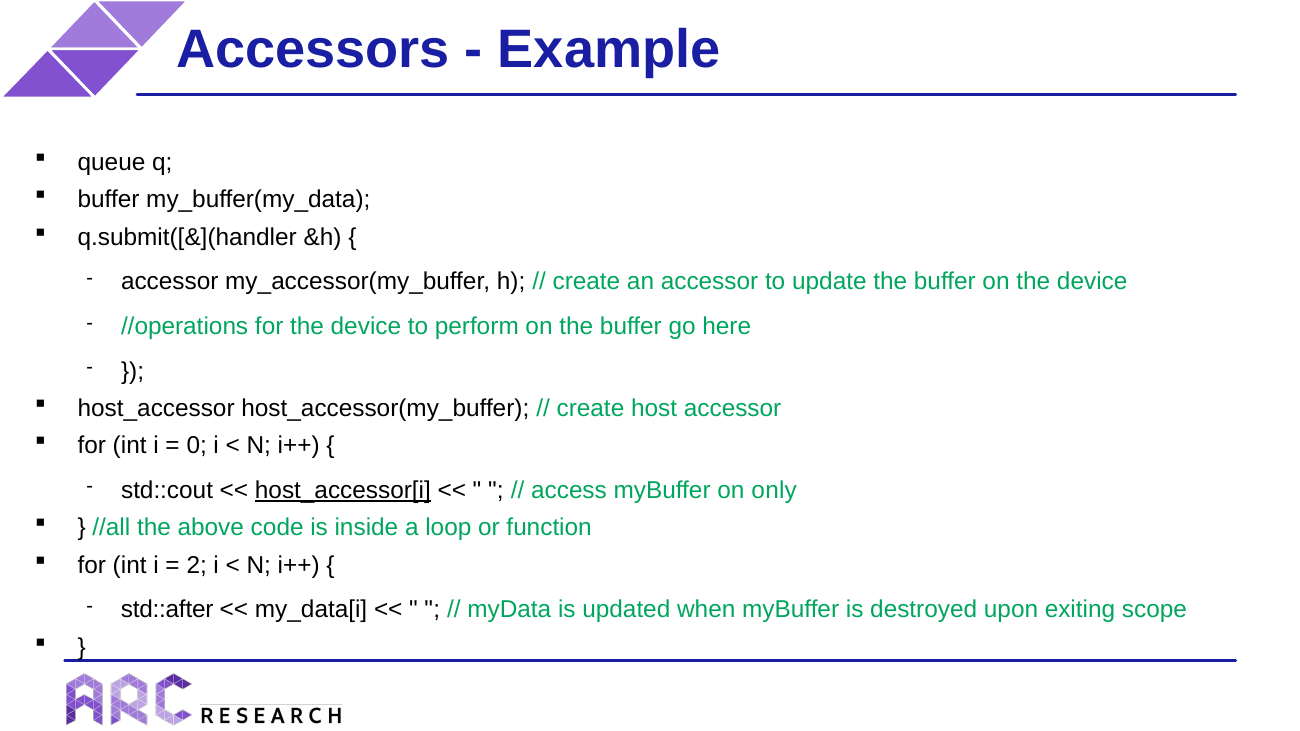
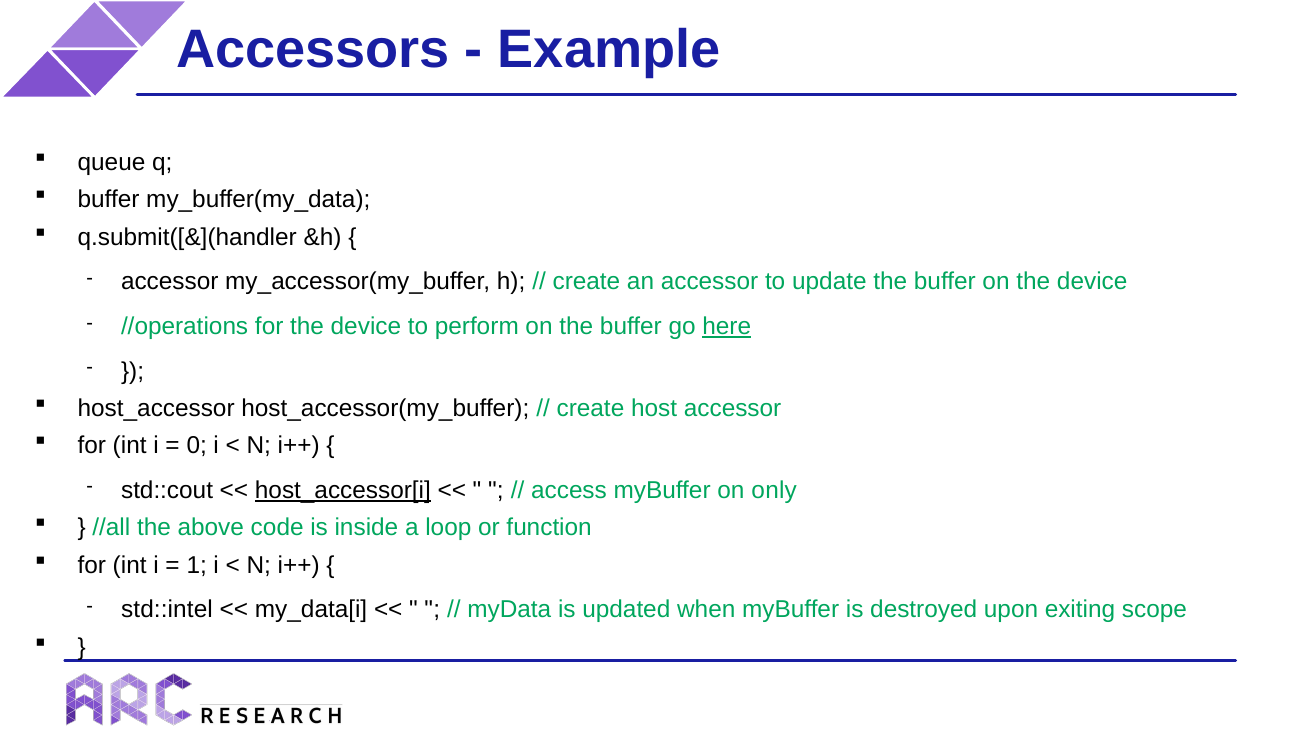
here underline: none -> present (727, 327)
2: 2 -> 1 (197, 565)
std::after: std::after -> std::intel (167, 610)
